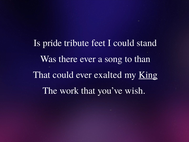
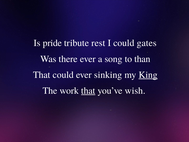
feet: feet -> rest (98, 43)
stand: stand -> gates (147, 43)
exalted: exalted -> sinking (108, 75)
that underline: none -> present (88, 91)
